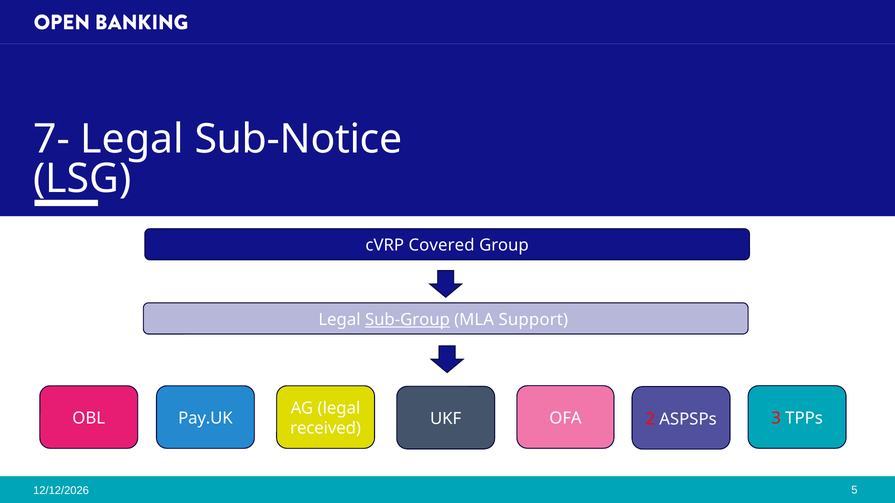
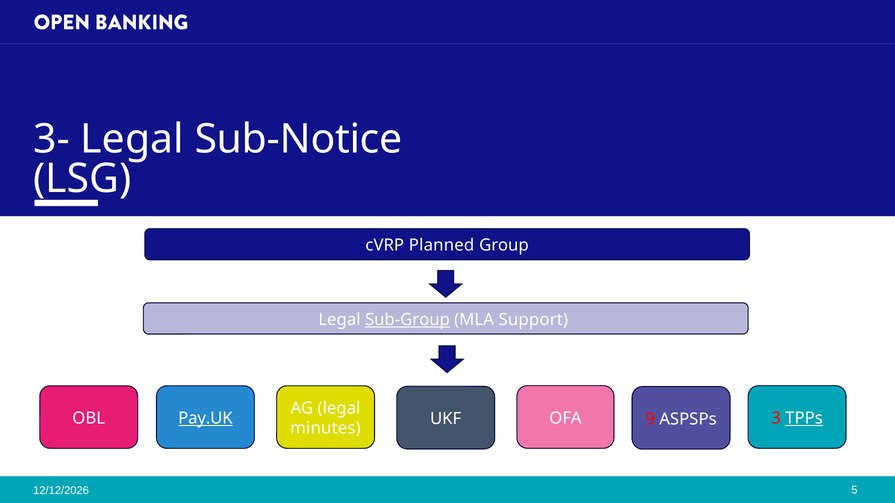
7-: 7- -> 3- (51, 139)
Covered: Covered -> Planned (442, 246)
Pay.UK underline: none -> present (205, 419)
2: 2 -> 9 (650, 419)
TPPs underline: none -> present (804, 419)
received: received -> minutes (325, 429)
